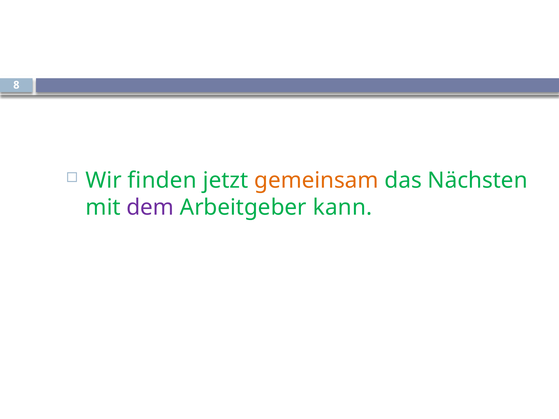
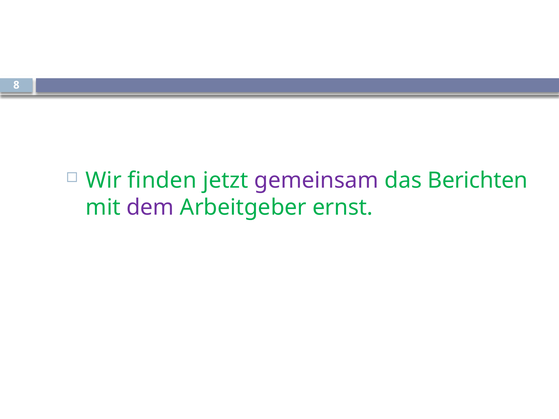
gemeinsam colour: orange -> purple (316, 181)
Nächsten: Nächsten -> Berichten (478, 181)
kann: kann -> ernst (343, 208)
